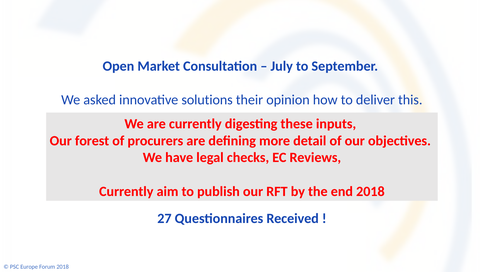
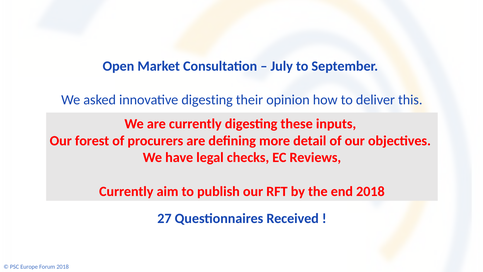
innovative solutions: solutions -> digesting (207, 100)
